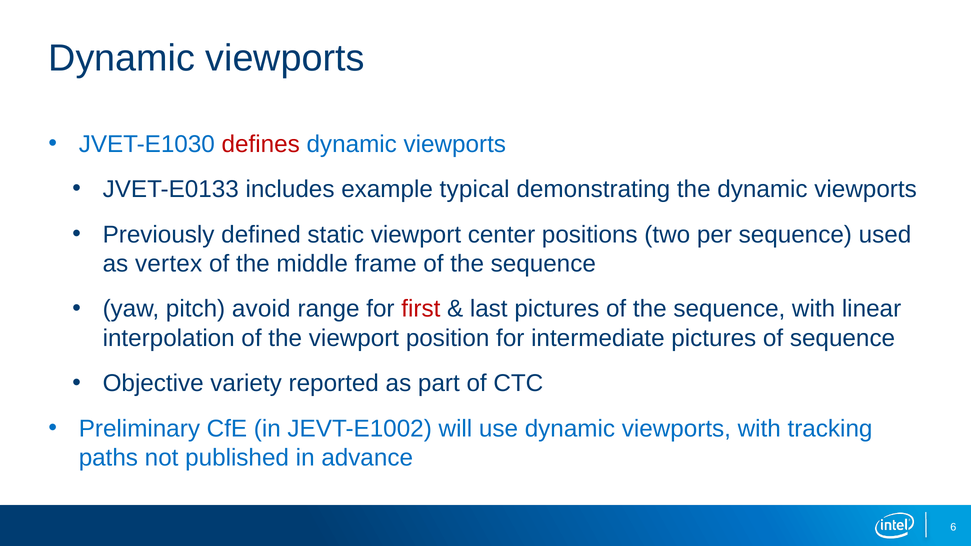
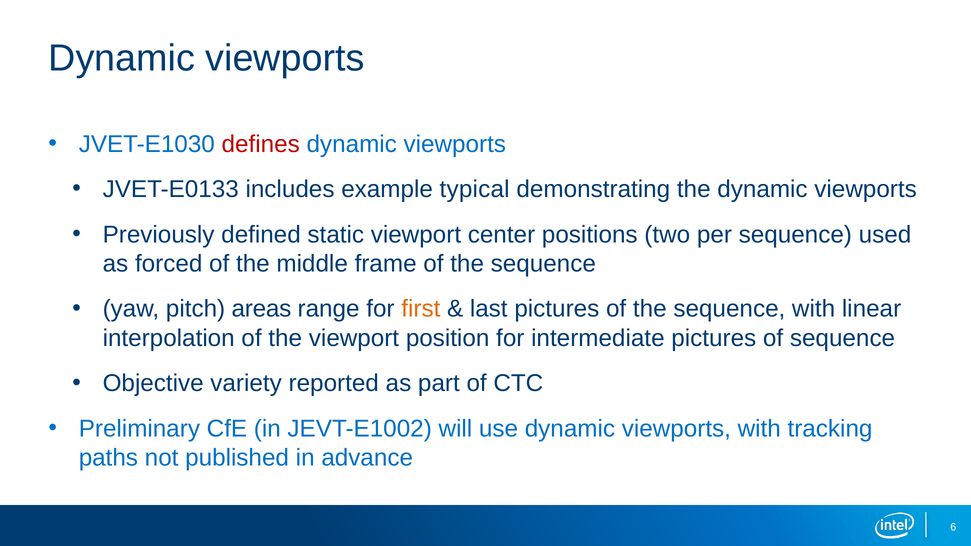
vertex: vertex -> forced (169, 264)
avoid: avoid -> areas (261, 309)
first colour: red -> orange (421, 309)
